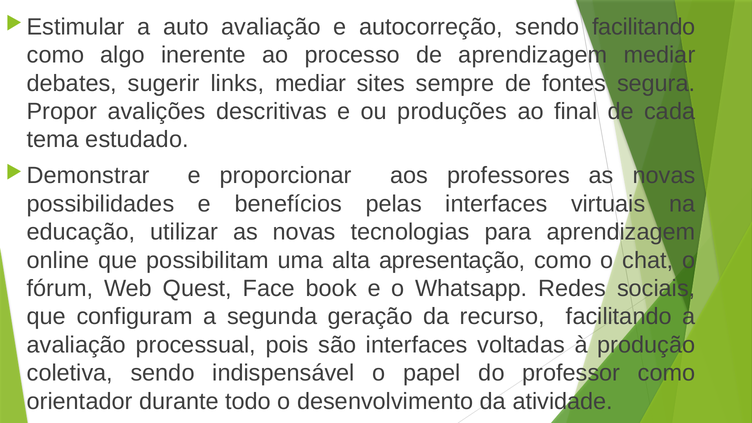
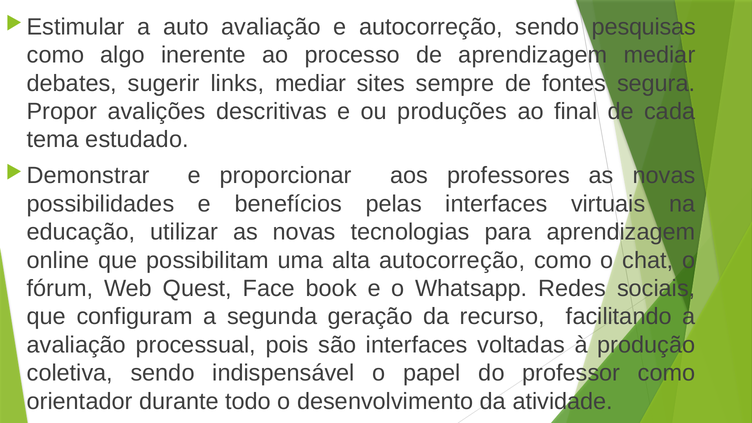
sendo facilitando: facilitando -> pesquisas (644, 27)
alta apresentação: apresentação -> autocorreção (452, 260)
